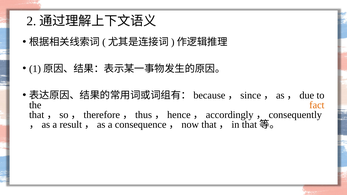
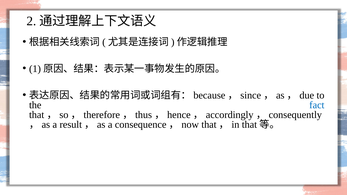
fact colour: orange -> blue (317, 105)
